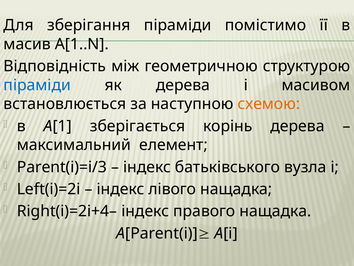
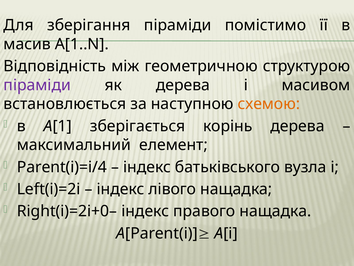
піраміди colour: blue -> purple (37, 85)
Parent(i)=i/3: Parent(i)=i/3 -> Parent(i)=i/4 (62, 167)
Right(i)=2i+4–: Right(i)=2i+4– -> Right(i)=2i+0– (67, 211)
